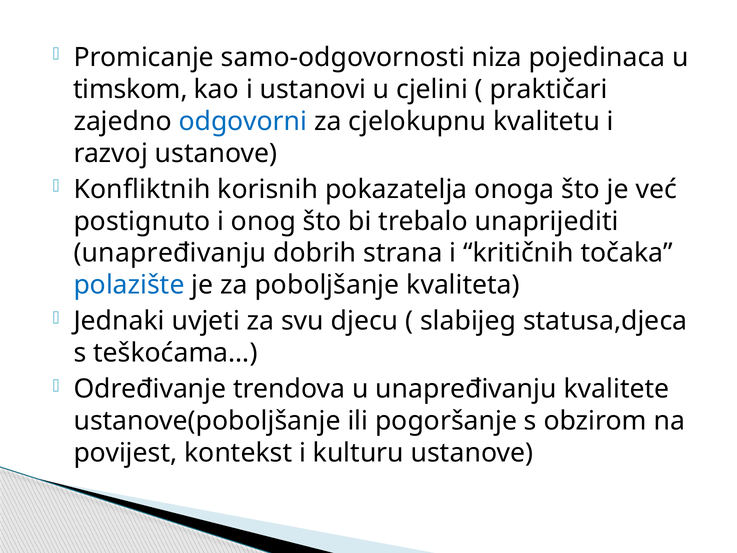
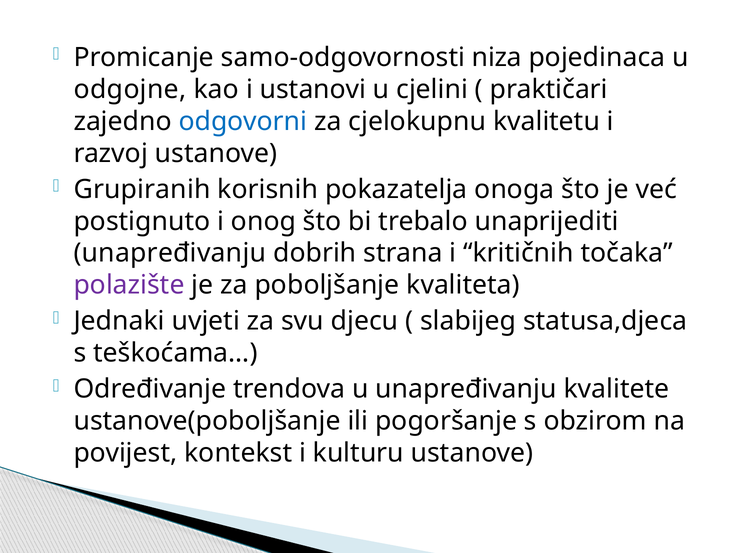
timskom: timskom -> odgojne (130, 89)
Konfliktnih: Konfliktnih -> Grupiranih (142, 189)
polazište colour: blue -> purple (129, 285)
